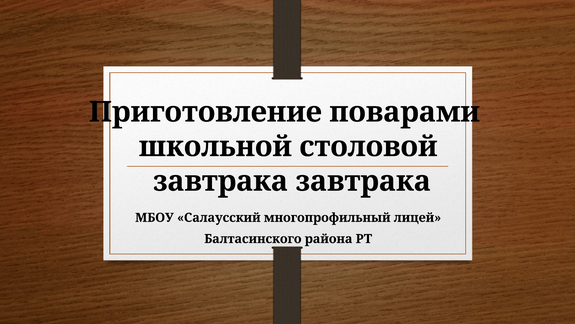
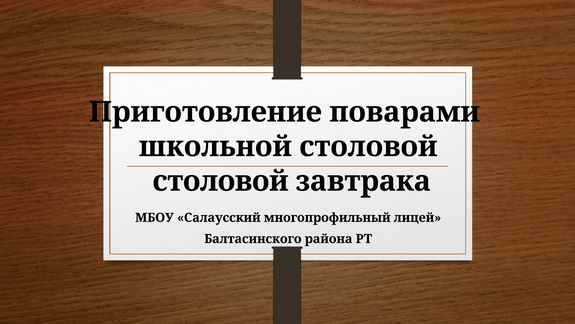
завтрака: завтрака -> столовой (221, 181)
